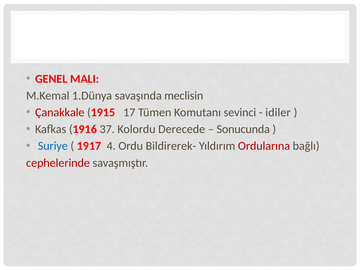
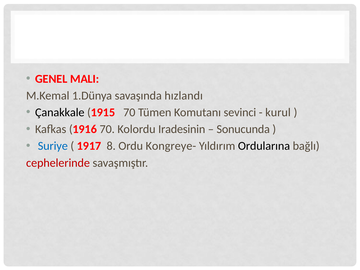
meclisin: meclisin -> hızlandı (184, 96)
Çanakkale colour: red -> black (60, 112)
1915 17: 17 -> 70 (129, 112)
idiler: idiler -> kurul (278, 112)
1916 37: 37 -> 70 (107, 129)
Derecede: Derecede -> Iradesinin (182, 129)
4: 4 -> 8 (111, 146)
Bildirerek-: Bildirerek- -> Kongreye- (171, 146)
Ordularına colour: red -> black (264, 146)
